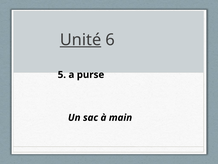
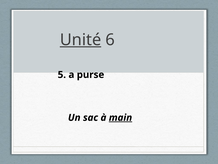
main underline: none -> present (120, 117)
